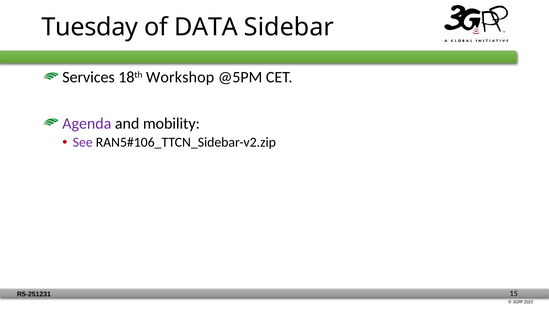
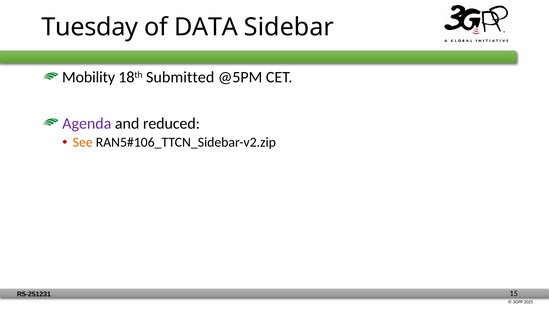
Services: Services -> Mobility (89, 77)
Workshop: Workshop -> Submitted (180, 77)
mobility: mobility -> reduced (171, 123)
See colour: purple -> orange (83, 142)
